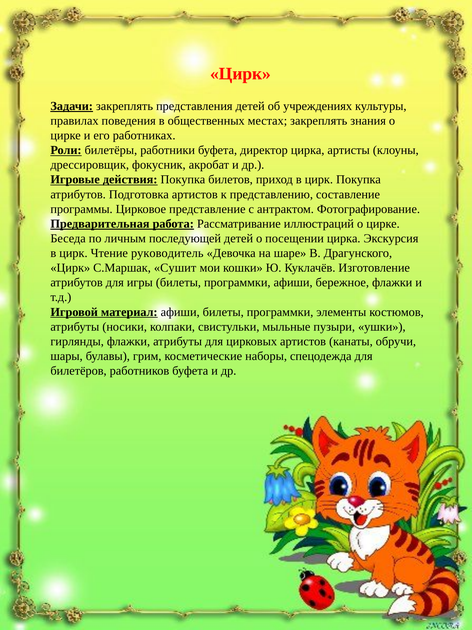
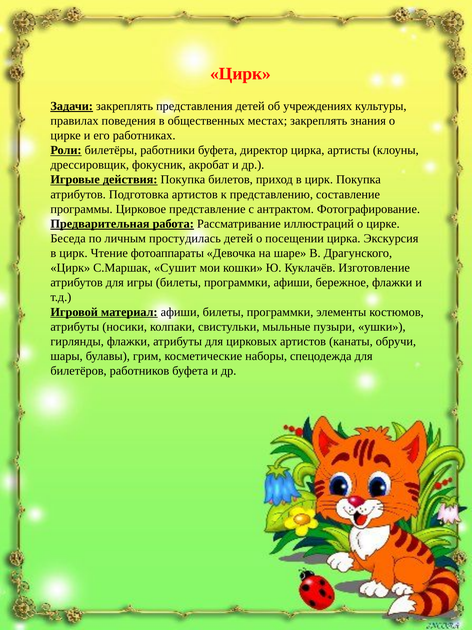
последующей: последующей -> простудилась (185, 238)
руководитель: руководитель -> фотоаппараты (167, 253)
